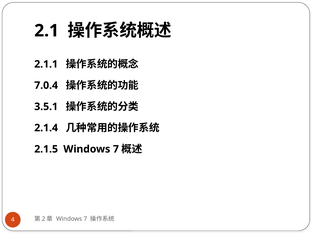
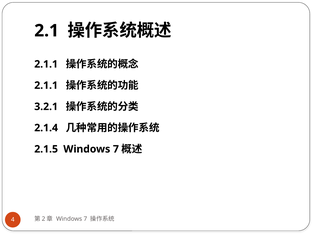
7.0.4: 7.0.4 -> 2.1.1 (46, 85)
3.5.1: 3.5.1 -> 3.2.1 (46, 107)
